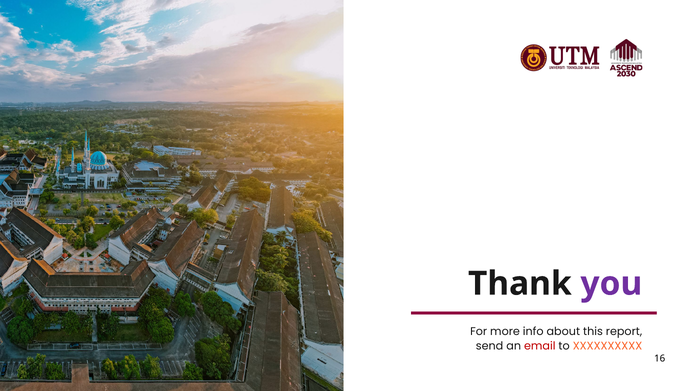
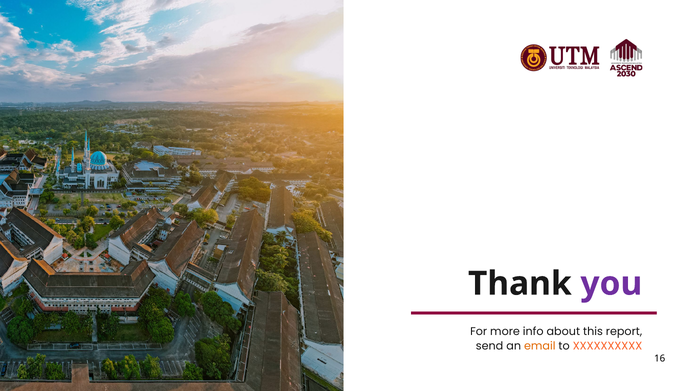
email colour: red -> orange (540, 347)
